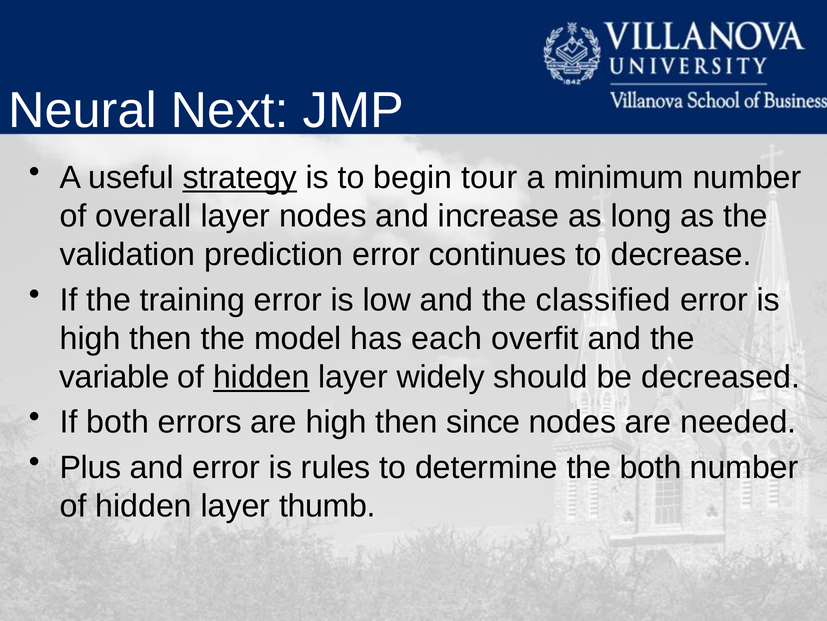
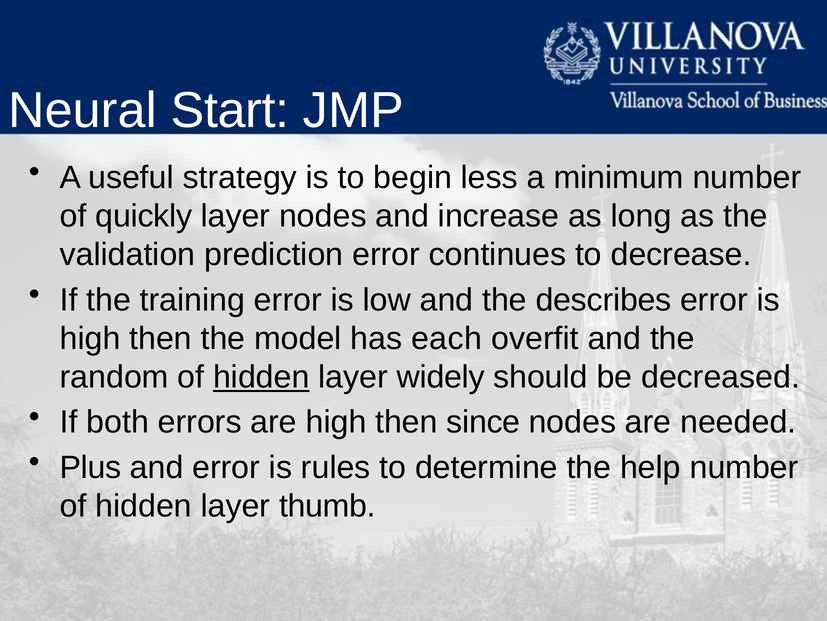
Next: Next -> Start (230, 110)
strategy underline: present -> none (240, 177)
tour: tour -> less (489, 177)
overall: overall -> quickly (144, 216)
classified: classified -> describes (604, 300)
variable: variable -> random (114, 377)
the both: both -> help (650, 467)
